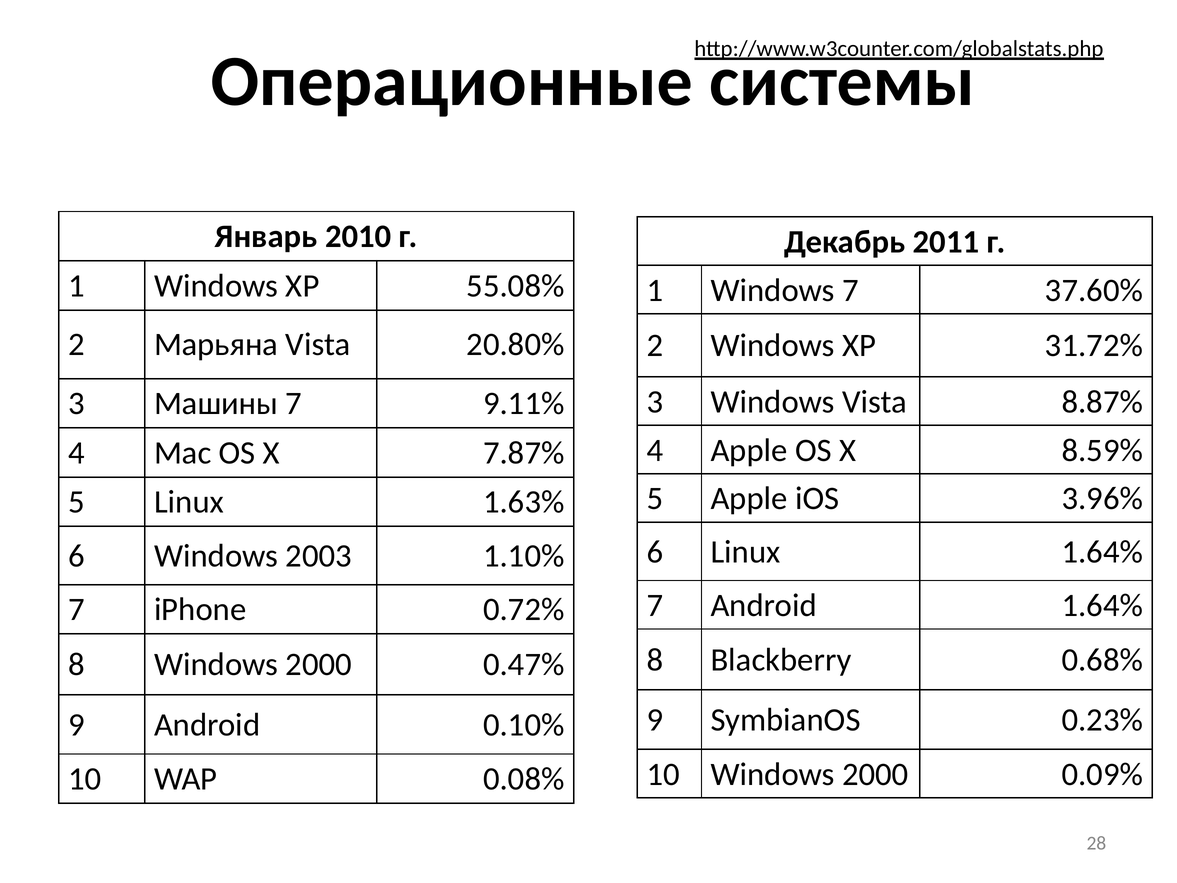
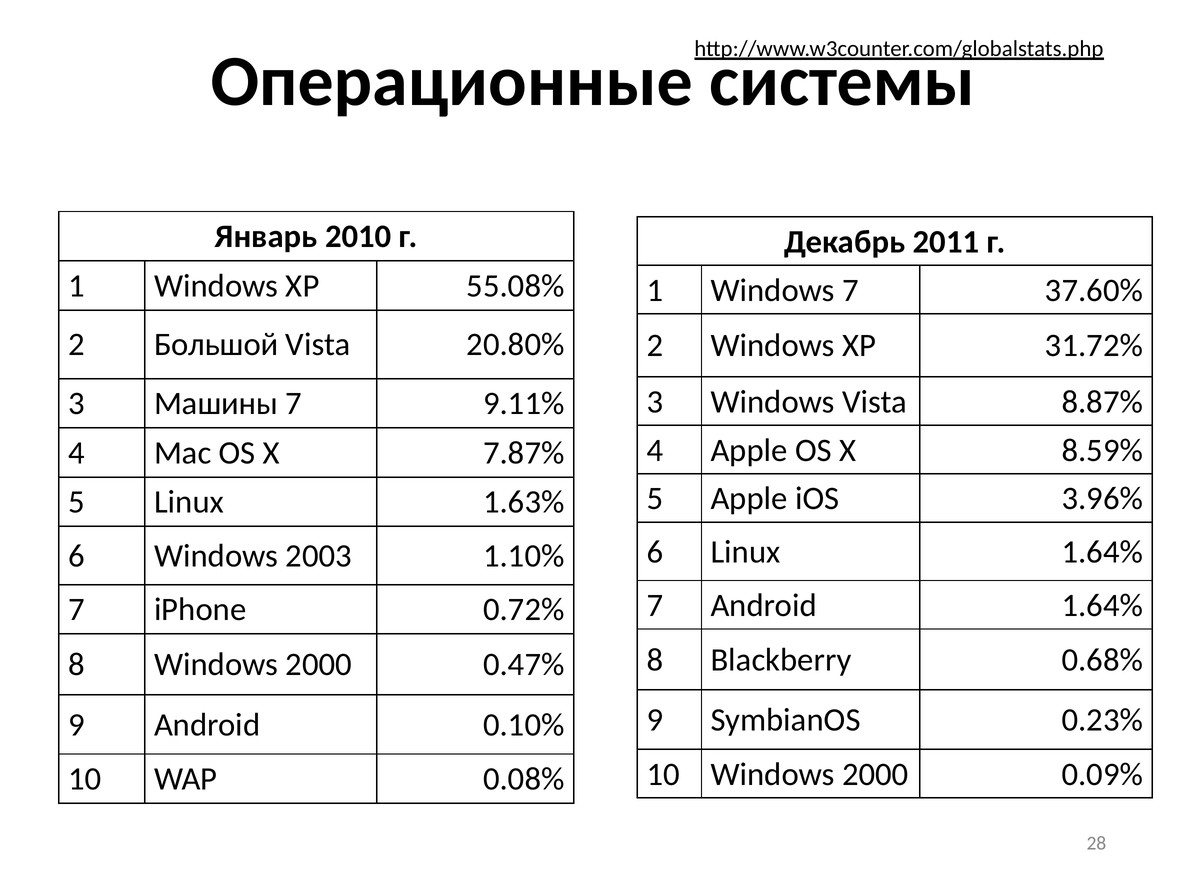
Марьяна: Марьяна -> Большой (216, 345)
